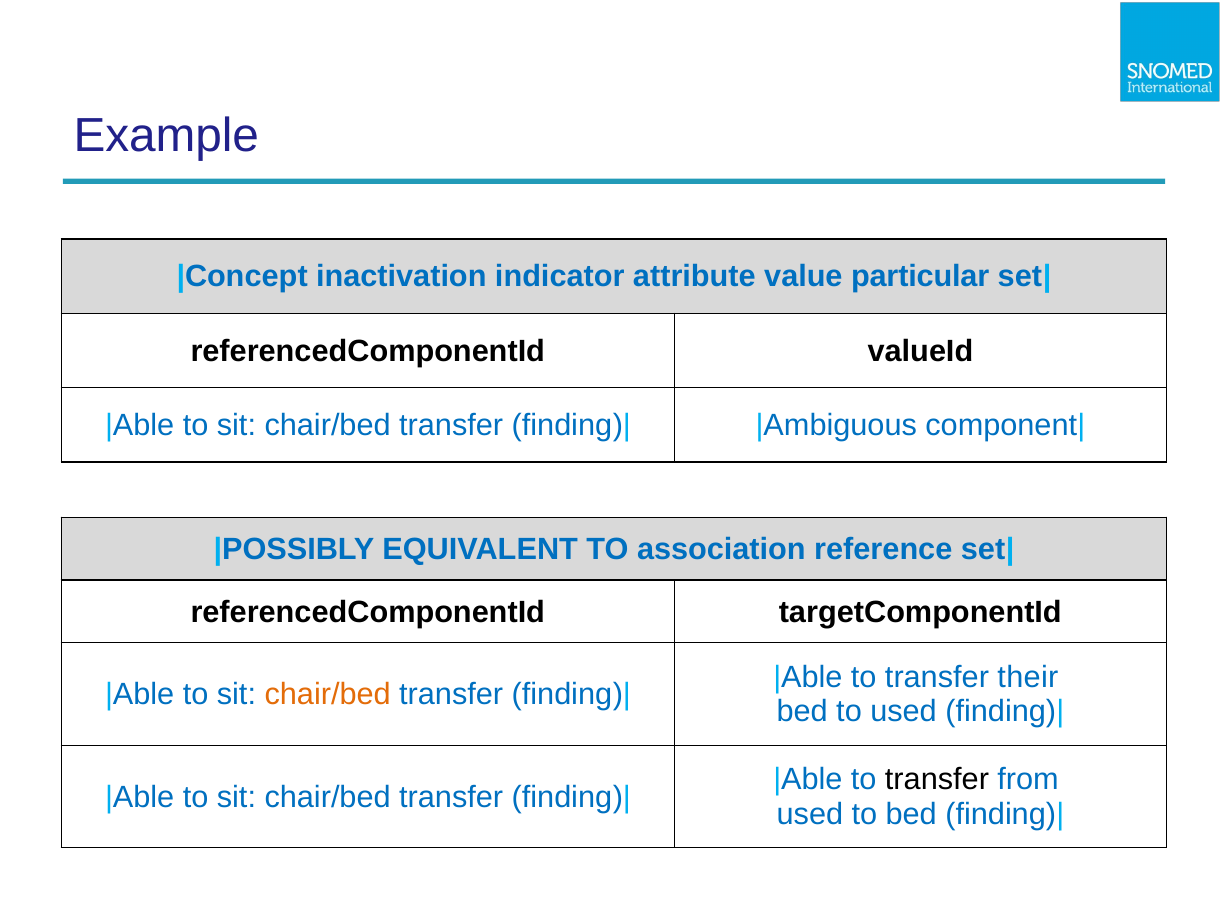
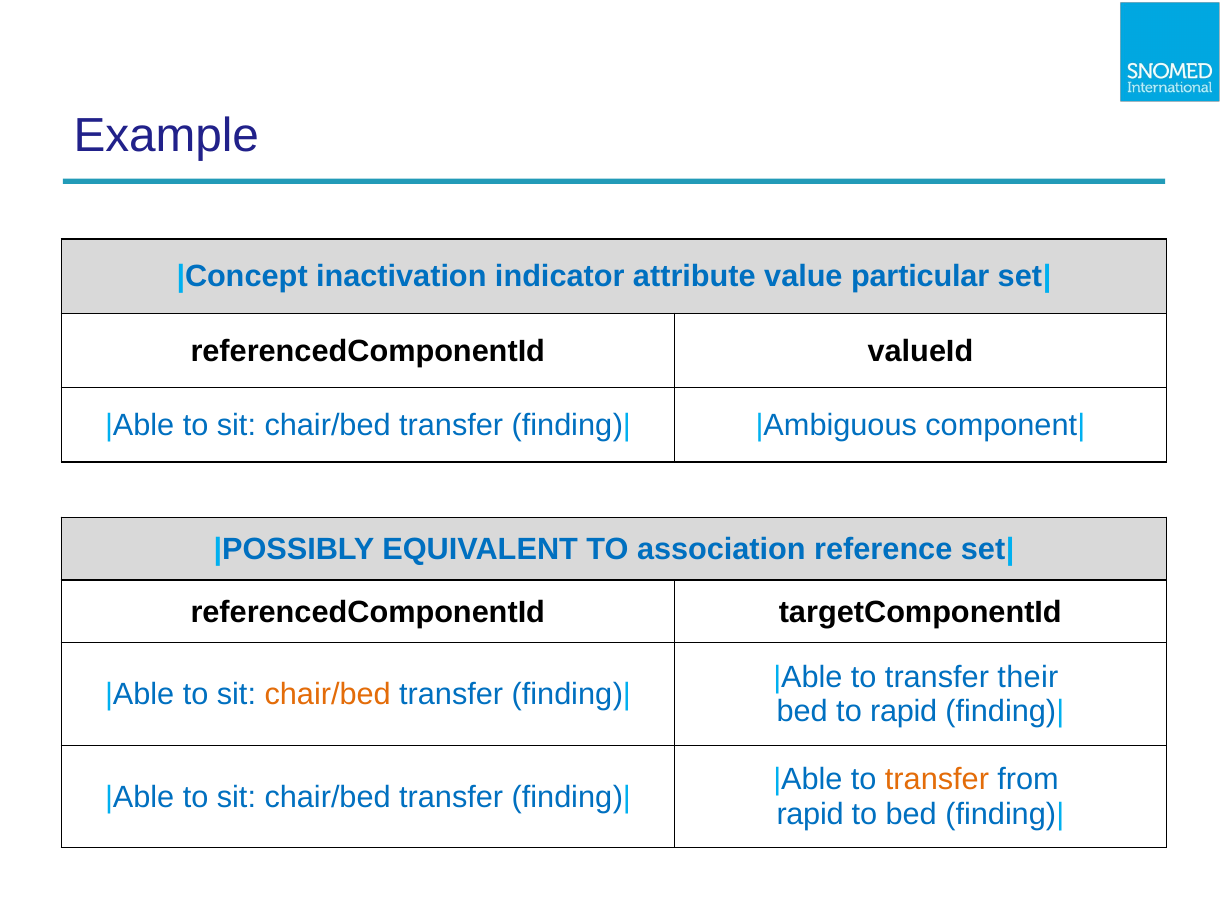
to used: used -> rapid (904, 712)
transfer colour: black -> orange (937, 780)
used: used -> rapid (810, 814)
